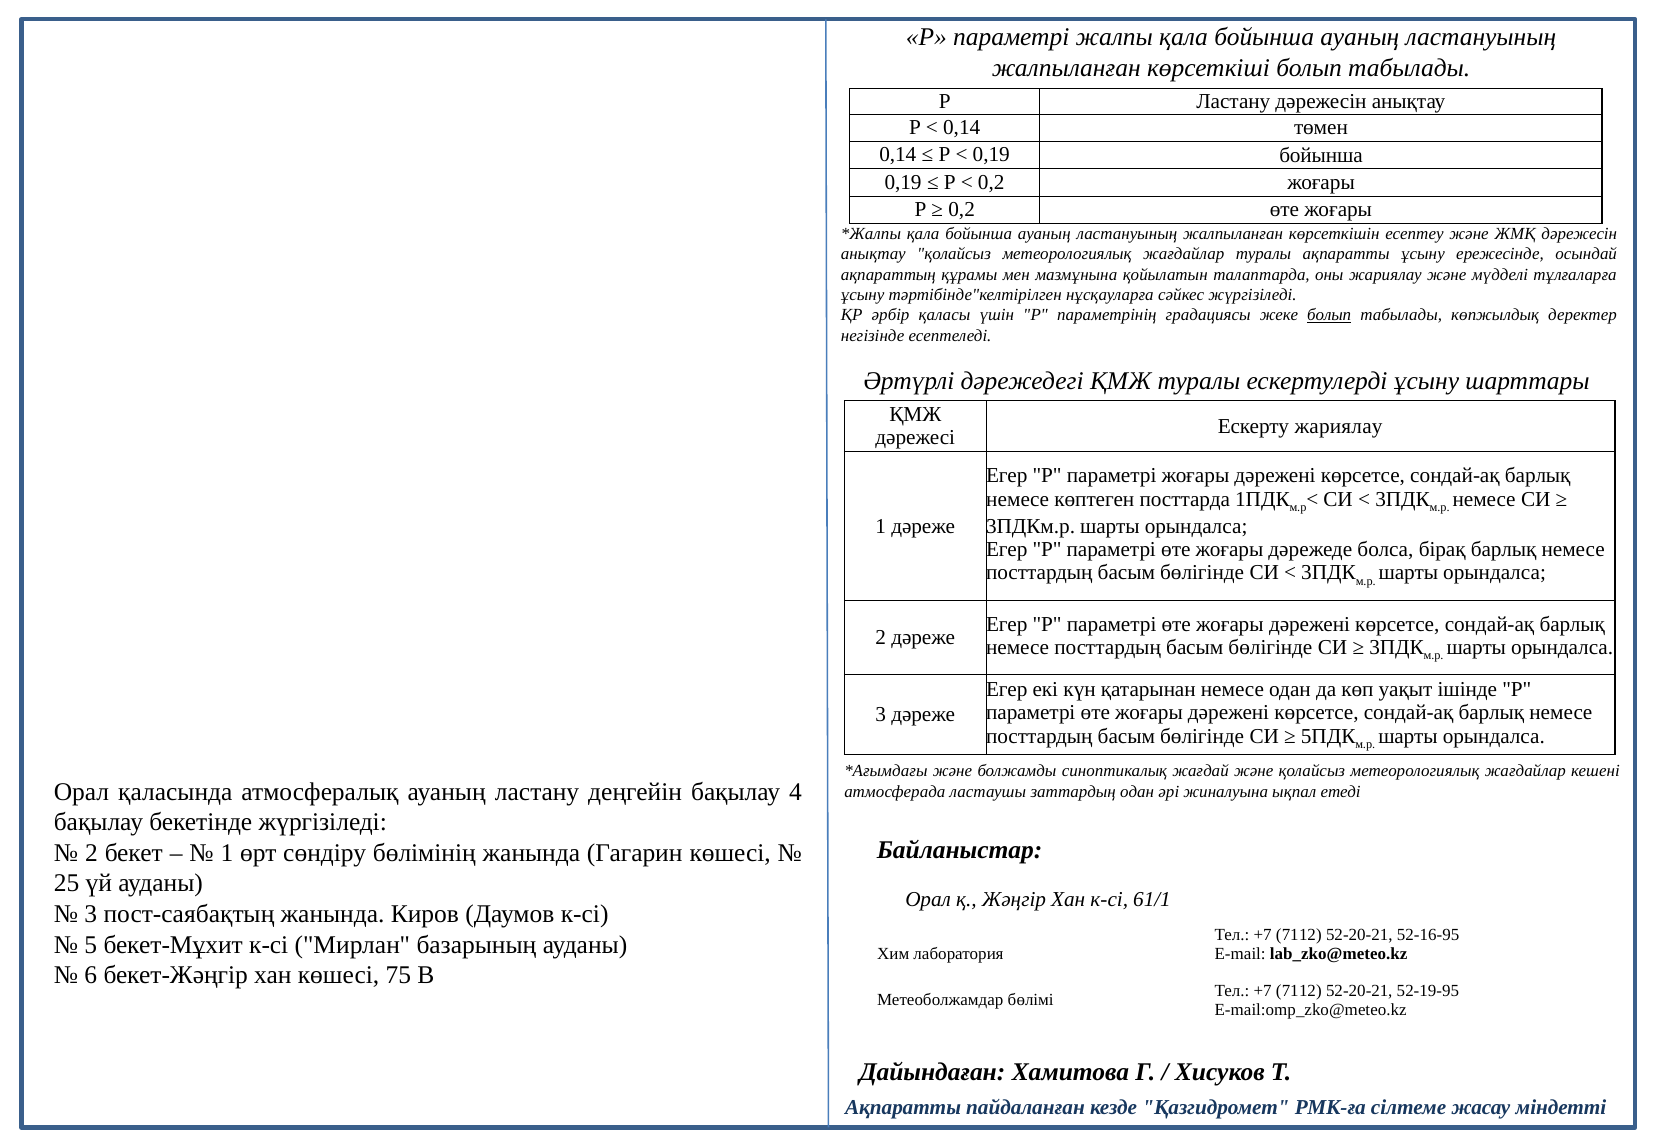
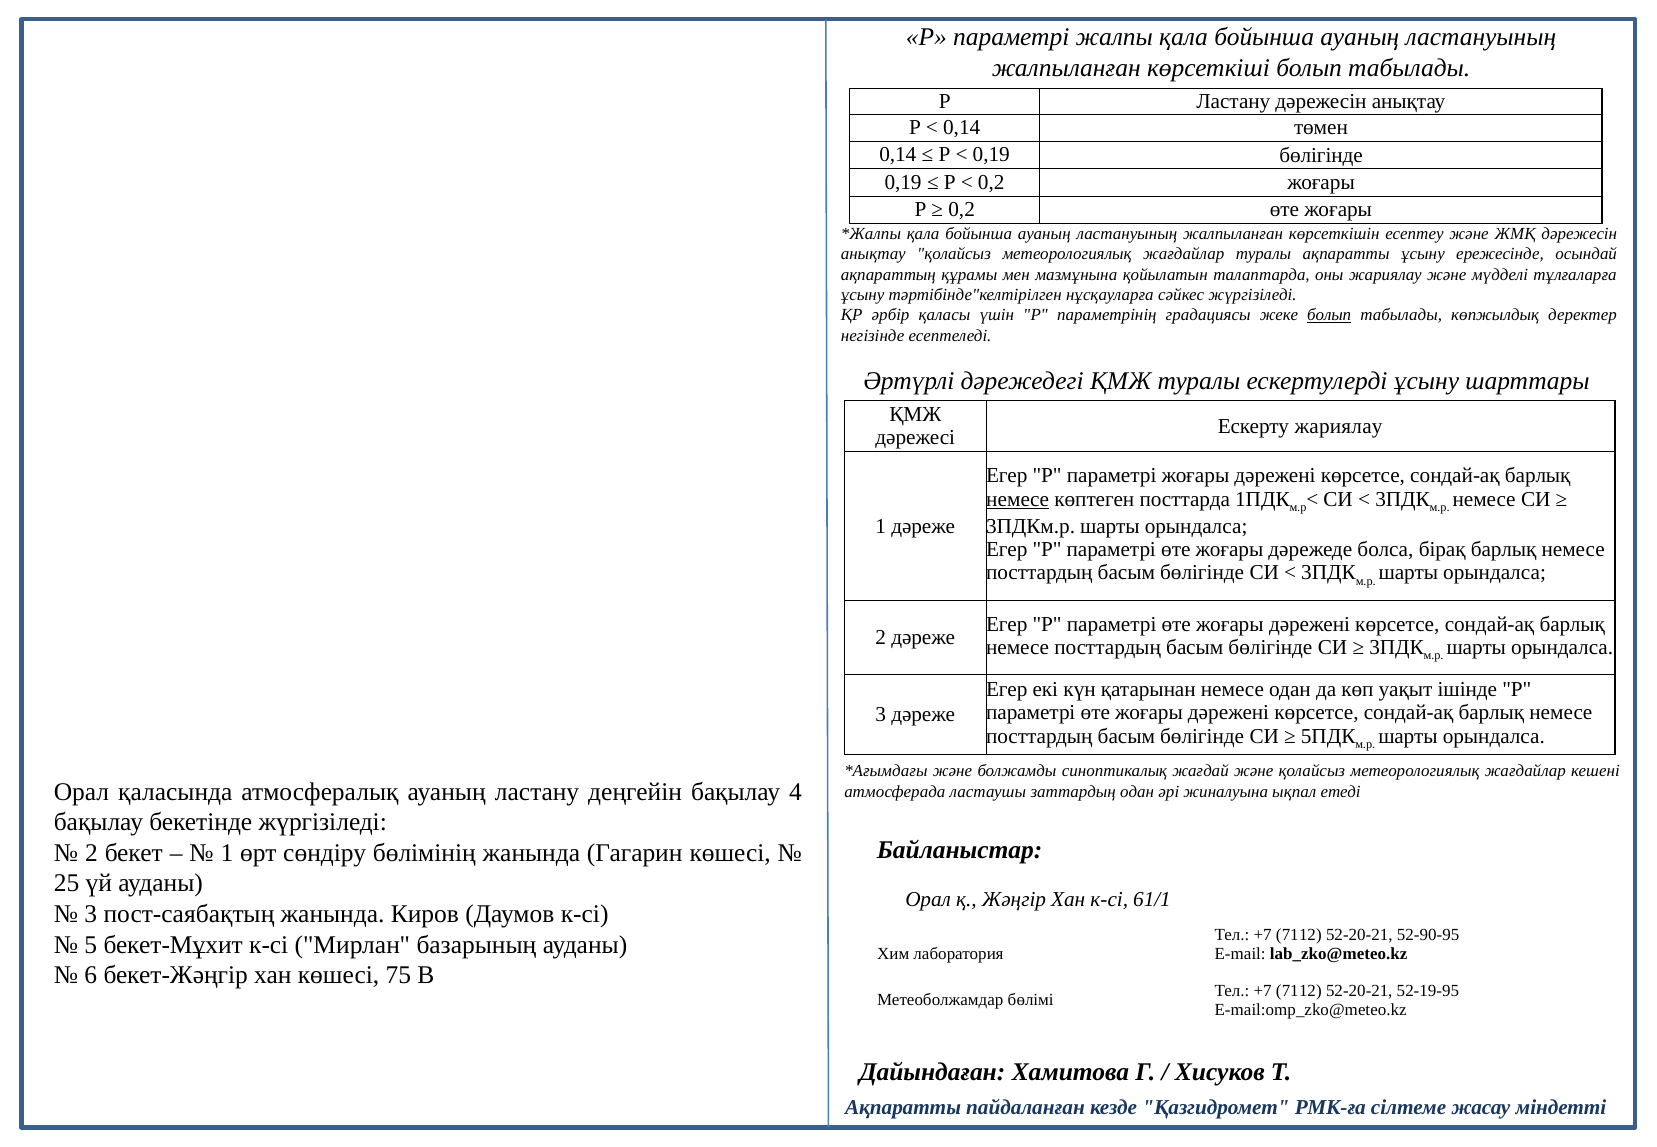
0,19 бойынша: бойынша -> бөлігінде (1321, 155)
немесе underline: none -> present (1018, 499)
52-16-95: 52-16-95 -> 52-90-95 (1428, 935)
